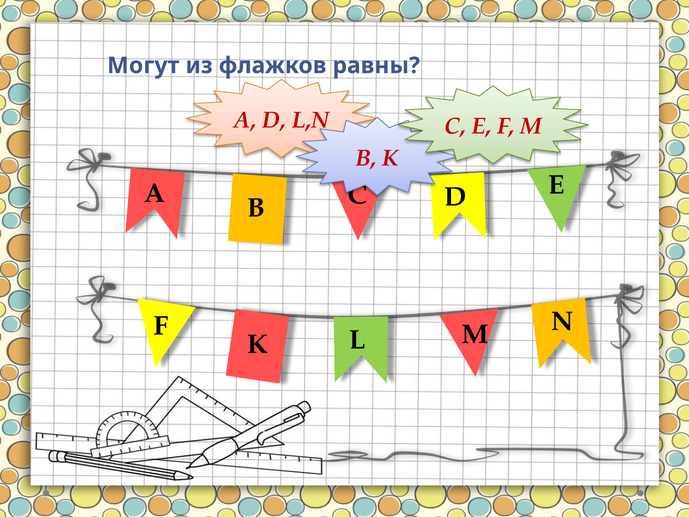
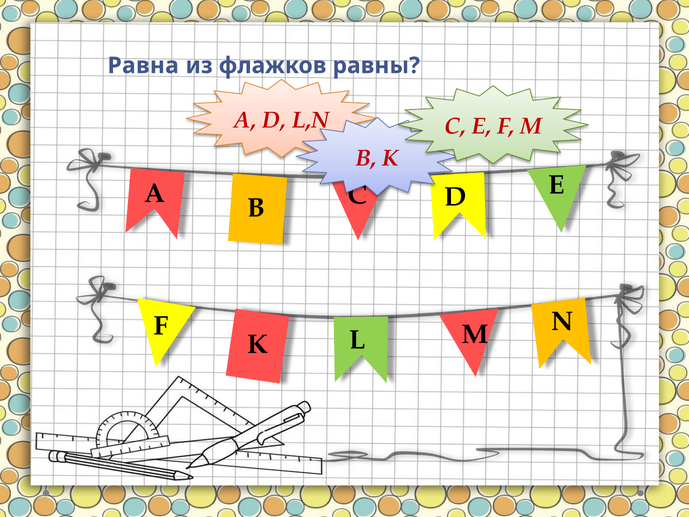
Могут: Могут -> Равна (143, 66)
